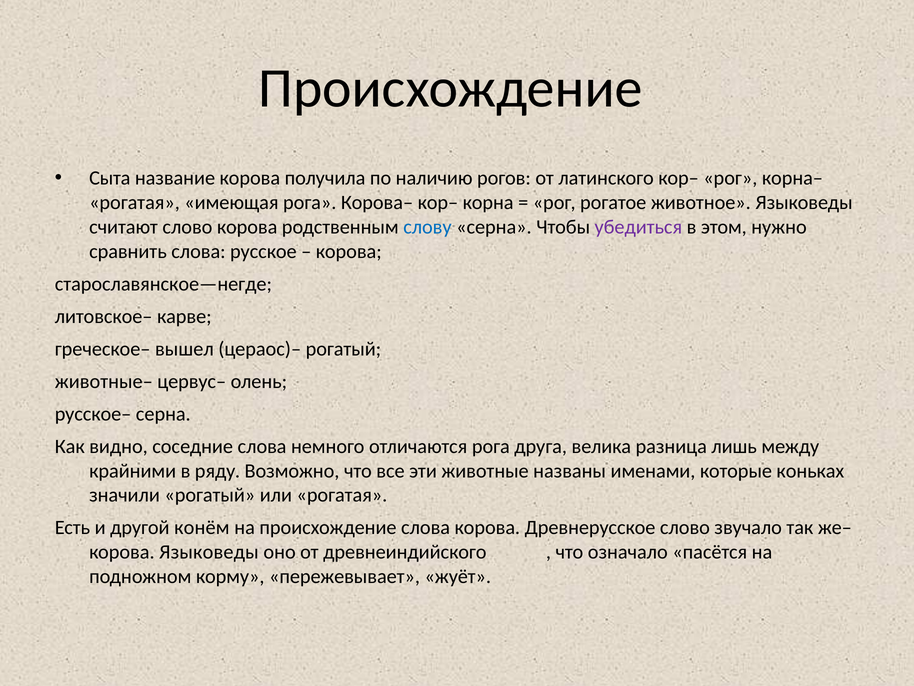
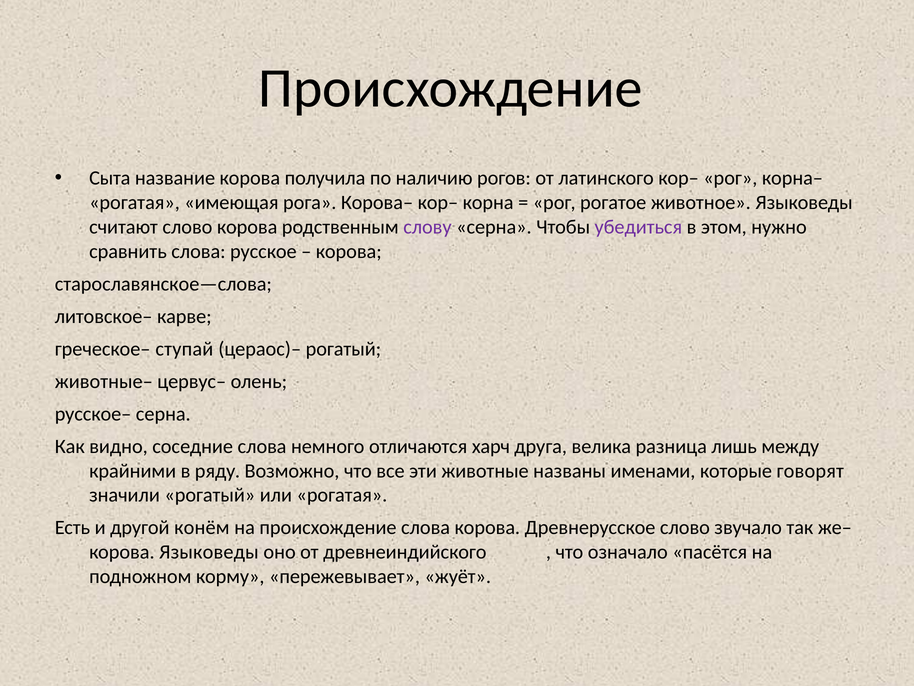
слову colour: blue -> purple (427, 227)
старославянское—негде: старославянское—негде -> старославянское—слова (163, 284)
вышел: вышел -> ступай (184, 349)
отличаются рога: рога -> харч (491, 446)
коньках: коньках -> говорят (810, 471)
